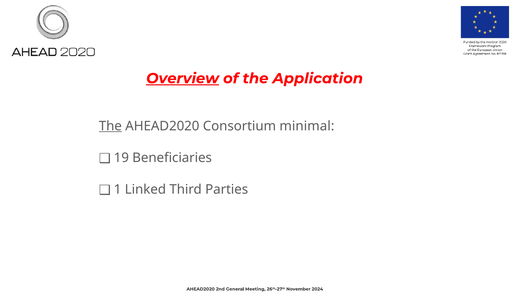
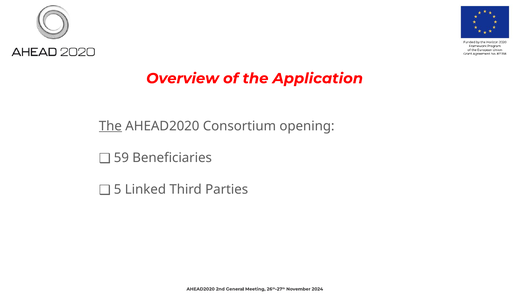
Overview underline: present -> none (183, 78)
minimal: minimal -> opening (307, 126)
19: 19 -> 59 (121, 158)
1: 1 -> 5 (118, 190)
